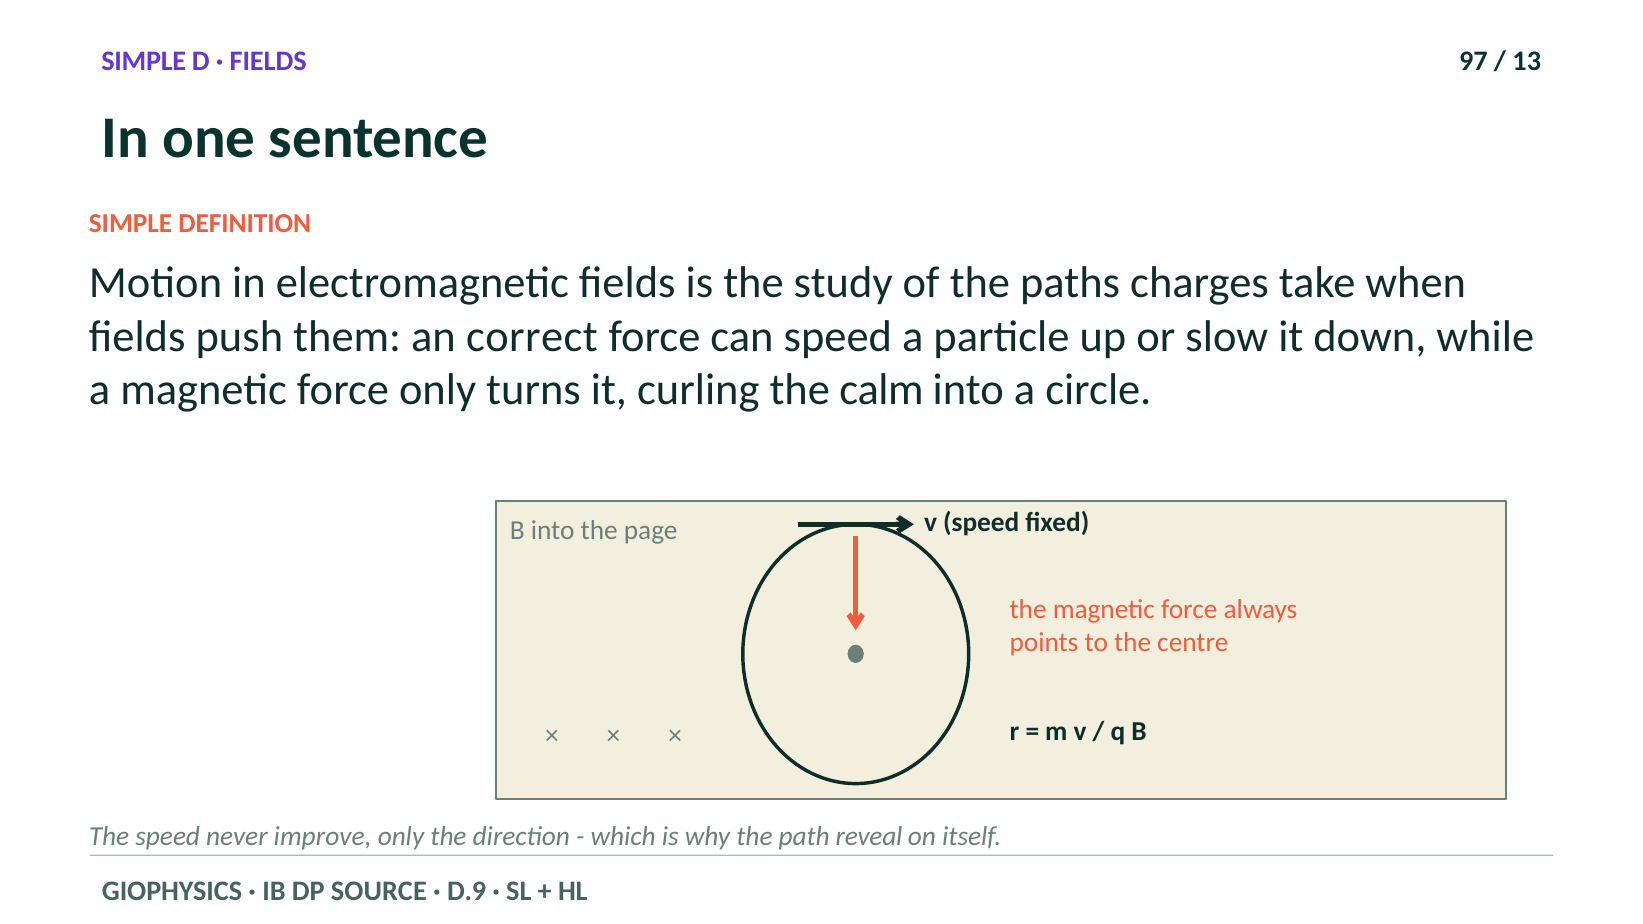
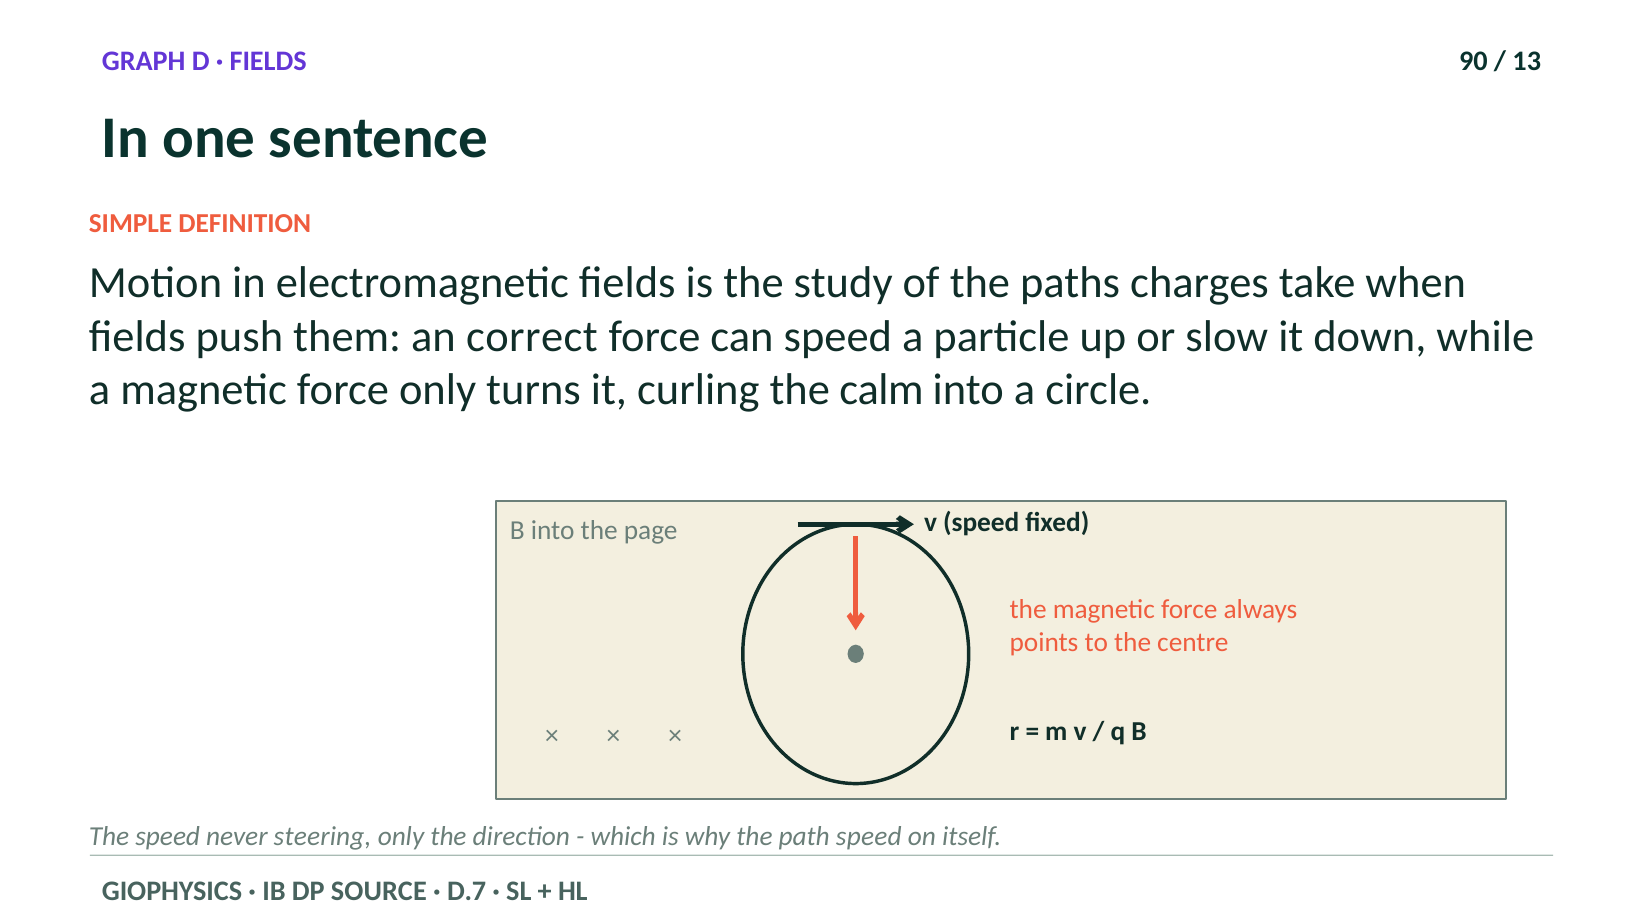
SIMPLE: SIMPLE -> GRAPH (144, 61)
97: 97 -> 90 (1473, 61)
improve: improve -> steering (323, 836)
path reveal: reveal -> speed (869, 836)
D.9: D.9 -> D.7 (467, 891)
